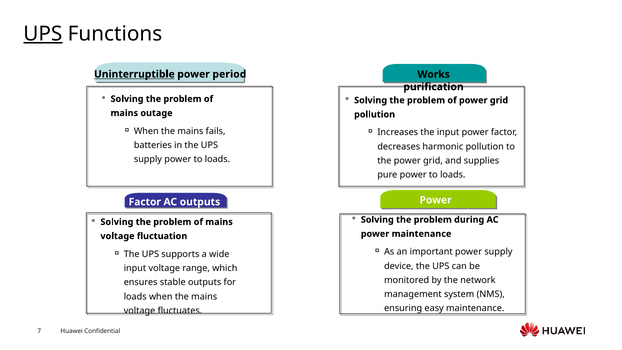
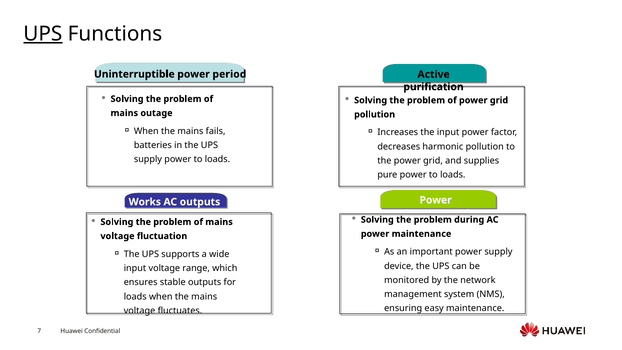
Uninterruptible underline: present -> none (134, 74)
Works: Works -> Active (434, 74)
Factor: Factor -> Works (145, 202)
